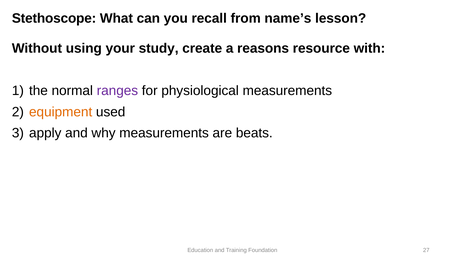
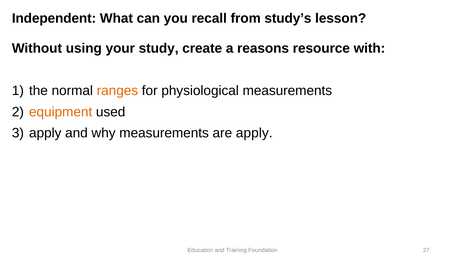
Stethoscope: Stethoscope -> Independent (54, 18)
name’s: name’s -> study’s (288, 18)
ranges colour: purple -> orange (117, 91)
are beats: beats -> apply (254, 133)
